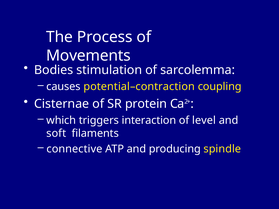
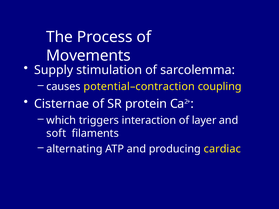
Bodies: Bodies -> Supply (54, 70)
level: level -> layer (204, 120)
connective: connective -> alternating (74, 149)
spindle: spindle -> cardiac (222, 149)
